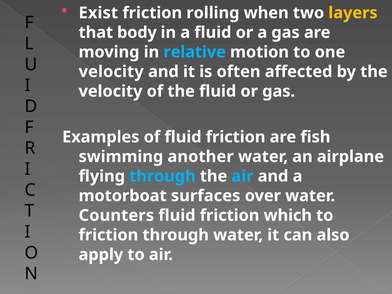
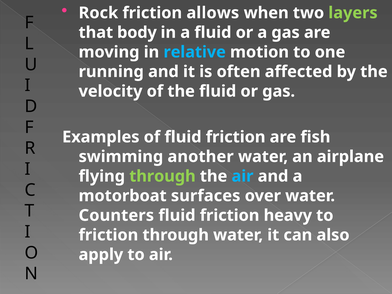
Exist: Exist -> Rock (98, 13)
rolling: rolling -> allows (213, 13)
layers colour: yellow -> light green (353, 13)
velocity: velocity -> running (111, 72)
through colour: light blue -> light green (162, 176)
which: which -> heavy (288, 215)
